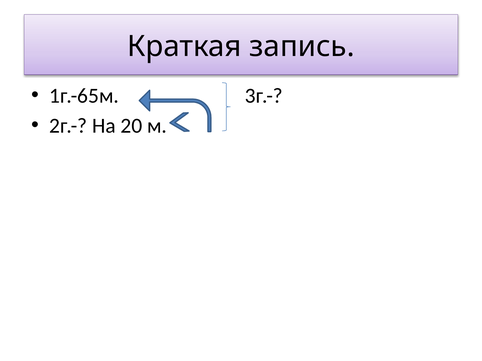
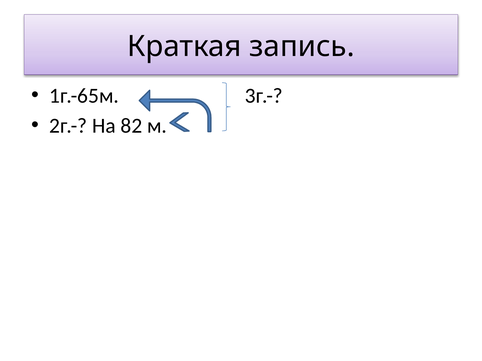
20: 20 -> 82 (131, 126)
